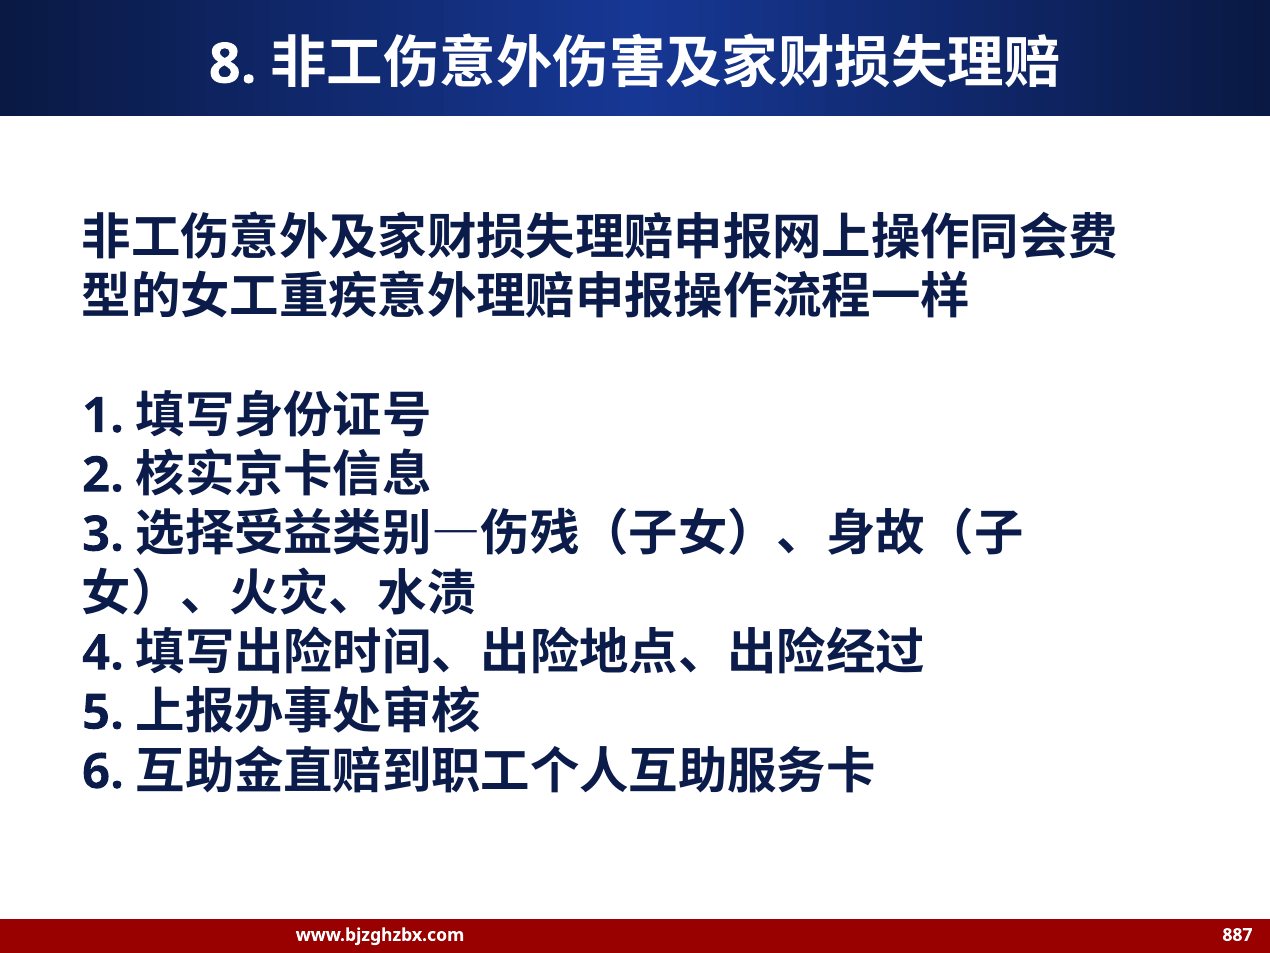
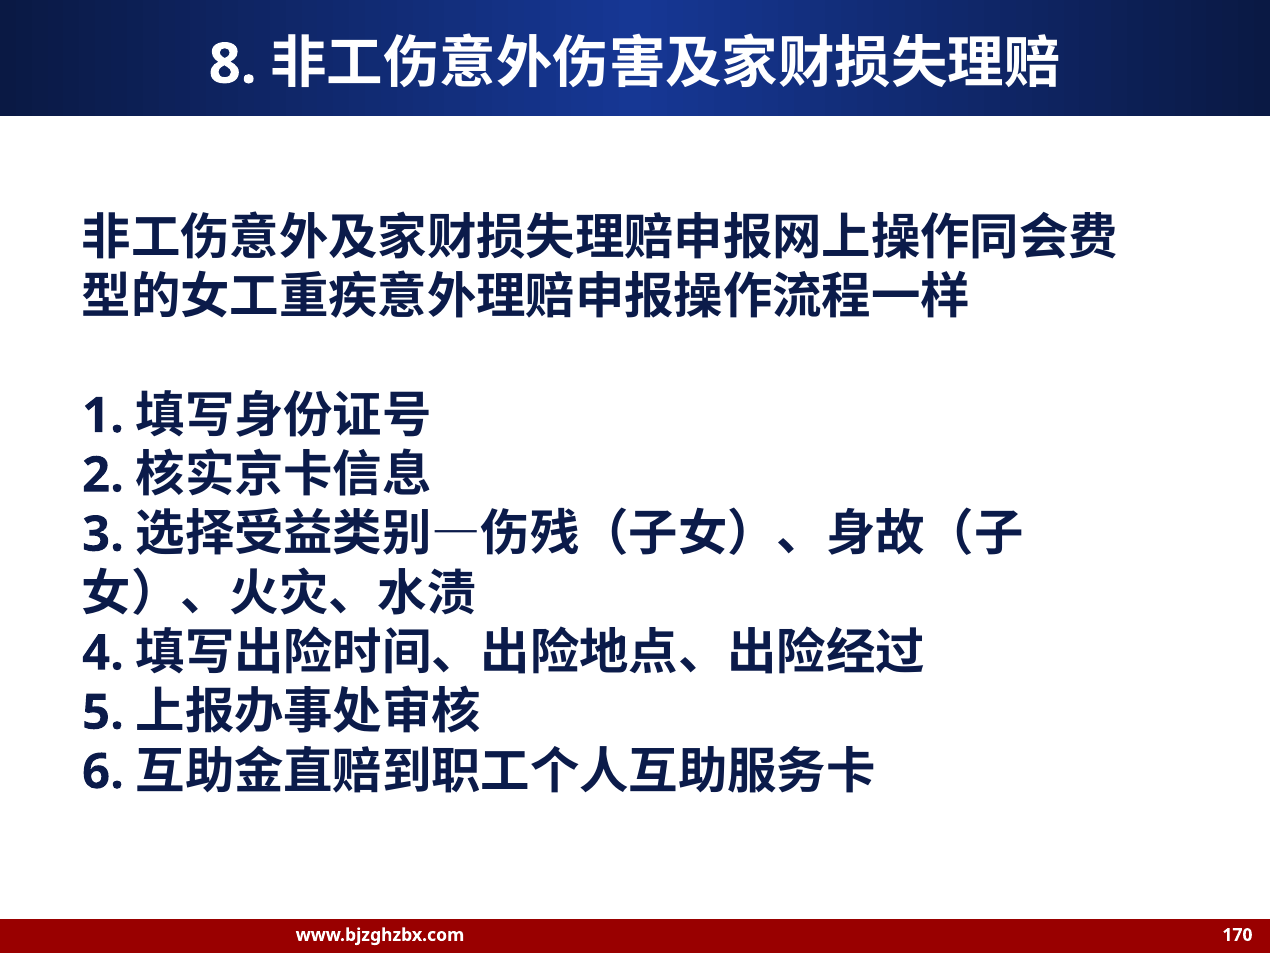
887: 887 -> 170 (1237, 935)
